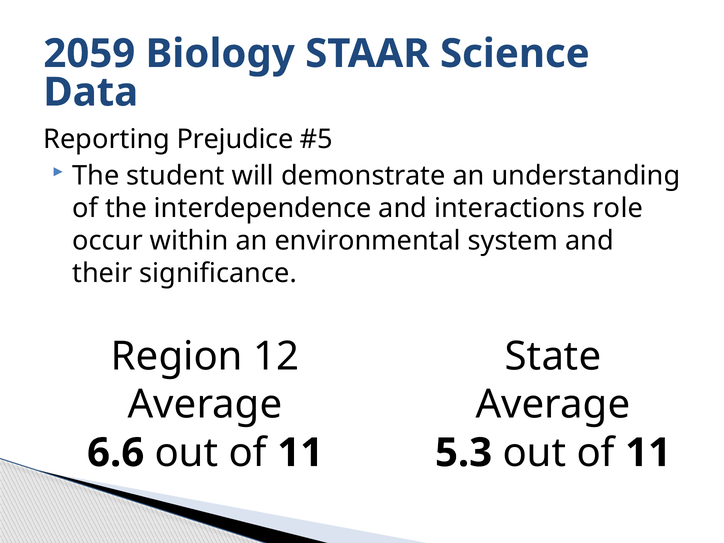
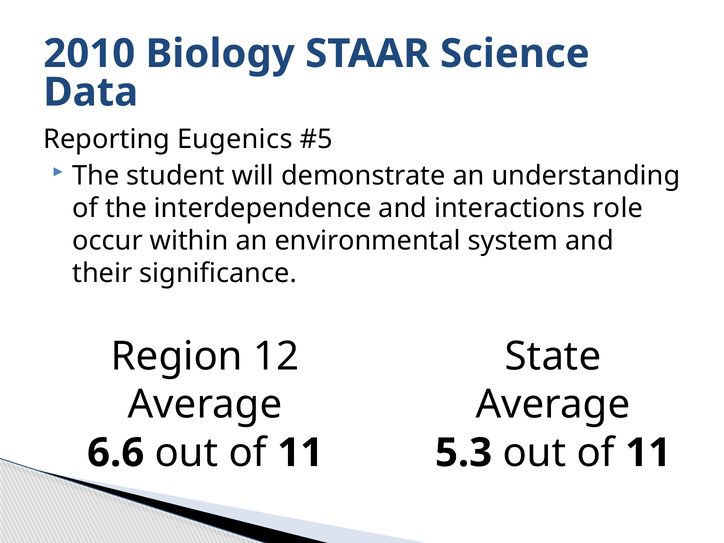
2059: 2059 -> 2010 (89, 54)
Prejudice: Prejudice -> Eugenics (235, 139)
